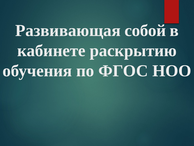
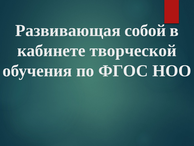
раскрытию: раскрытию -> творческой (133, 51)
